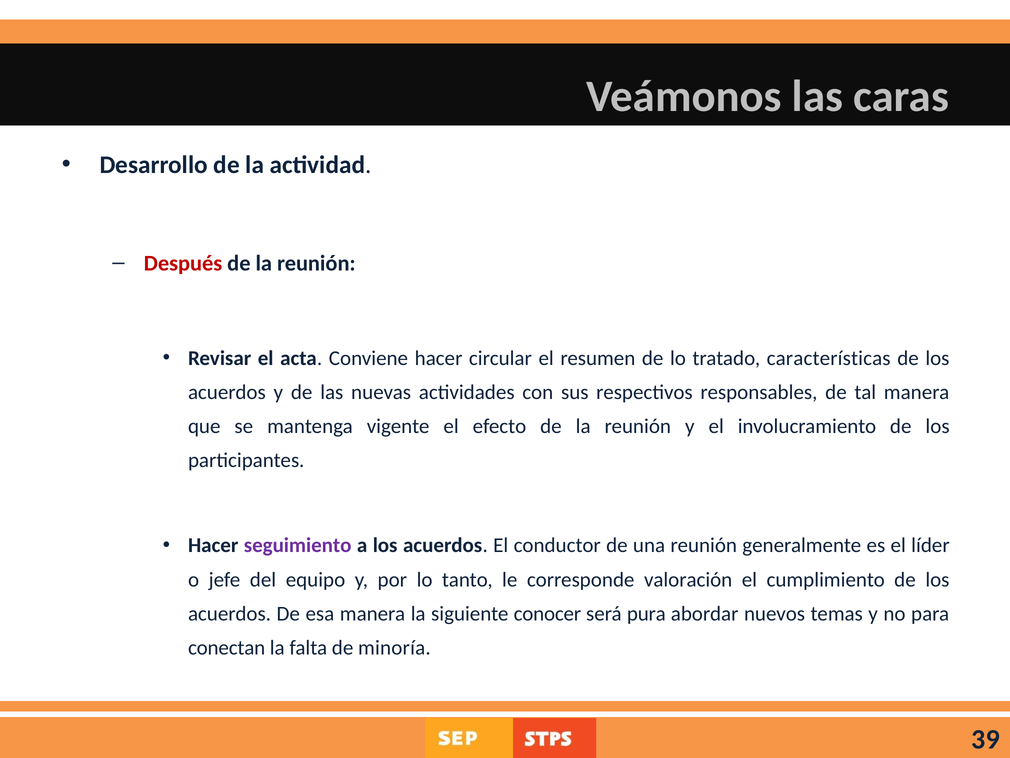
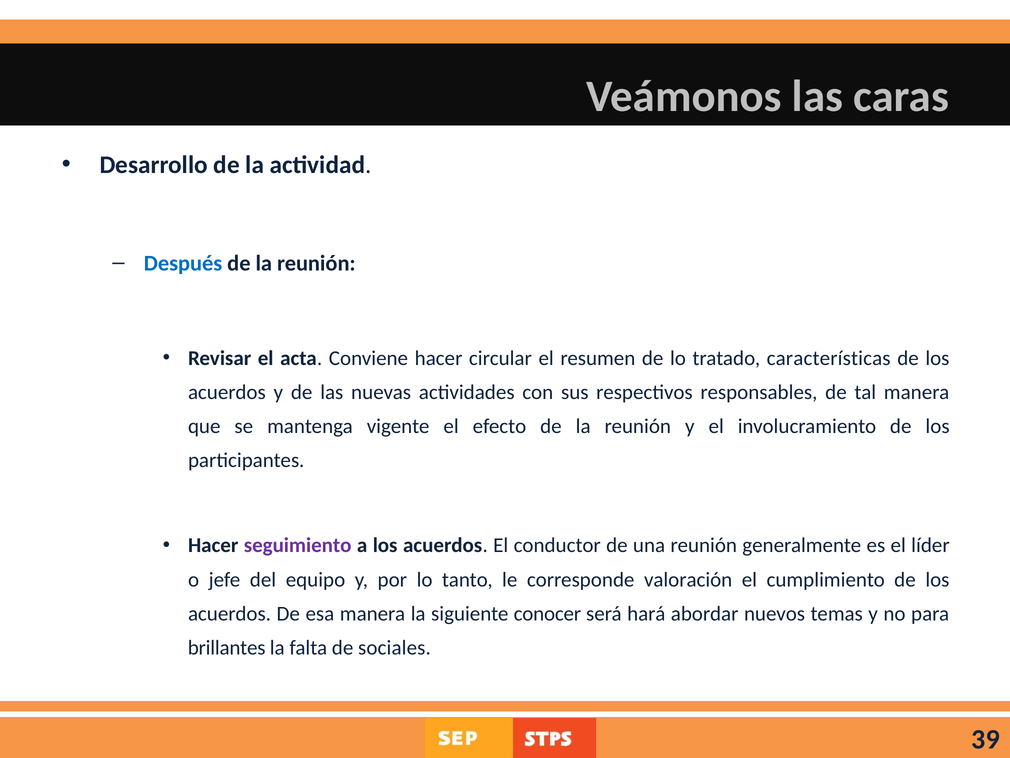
Después colour: red -> blue (183, 263)
pura: pura -> hará (646, 613)
conectan: conectan -> brillantes (227, 647)
minoría: minoría -> sociales (394, 647)
